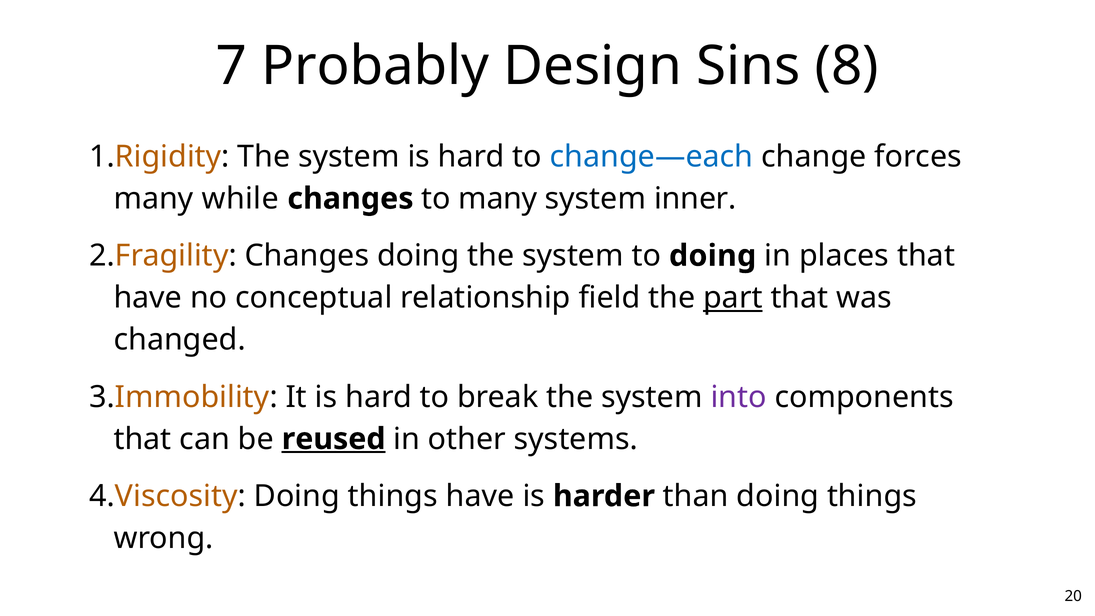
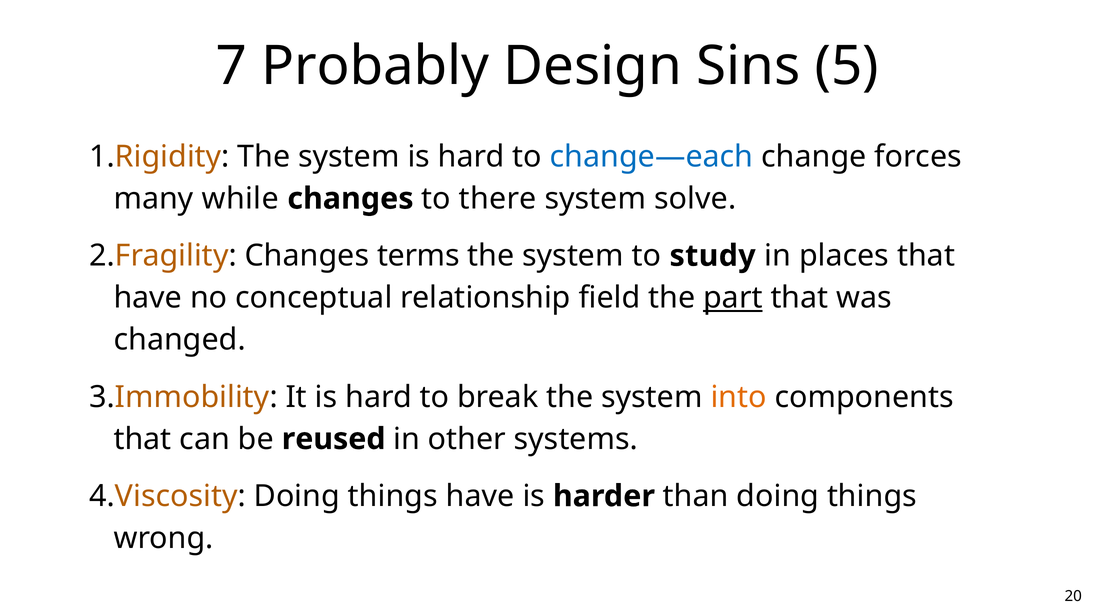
8: 8 -> 5 (847, 66)
to many: many -> there (498, 199)
inner: inner -> solve (695, 199)
Changes doing: doing -> terms (418, 256)
to doing: doing -> study (713, 256)
into colour: purple -> orange (739, 397)
reused underline: present -> none (334, 439)
